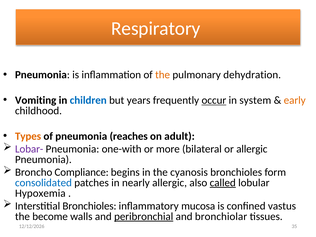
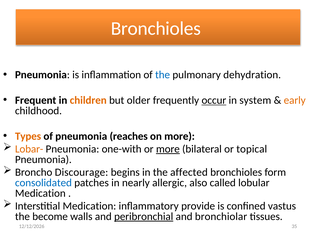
Respiratory: Respiratory -> Bronchioles (156, 28)
the colour: orange -> blue (163, 75)
Vomiting: Vomiting -> Frequent (36, 100)
children colour: blue -> orange (88, 100)
years: years -> older (139, 100)
on adult: adult -> more (180, 136)
Lobar- colour: purple -> orange (29, 149)
more underline: none -> present (168, 149)
or allergic: allergic -> topical (252, 149)
Compliance: Compliance -> Discourage (82, 172)
cyanosis: cyanosis -> affected (189, 172)
called underline: present -> none (223, 183)
Hypoxemia: Hypoxemia -> Medication (40, 193)
Interstitial Bronchioles: Bronchioles -> Medication (89, 206)
mucosa: mucosa -> provide (198, 206)
